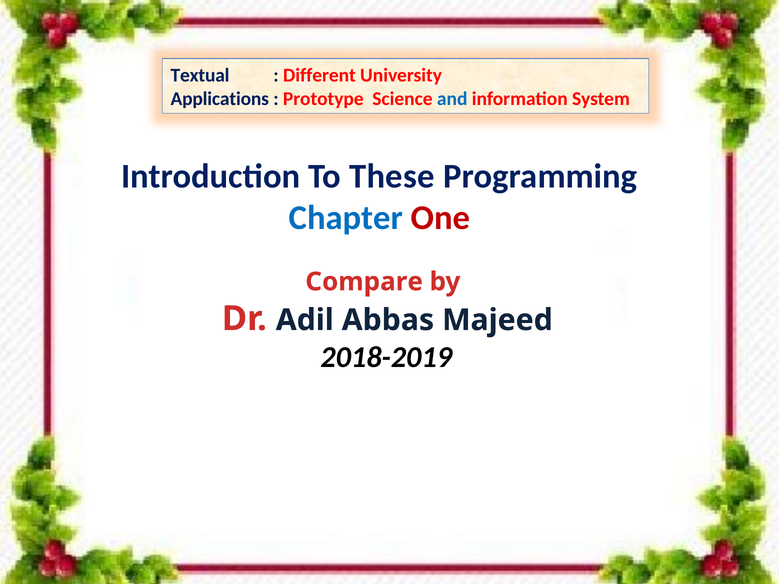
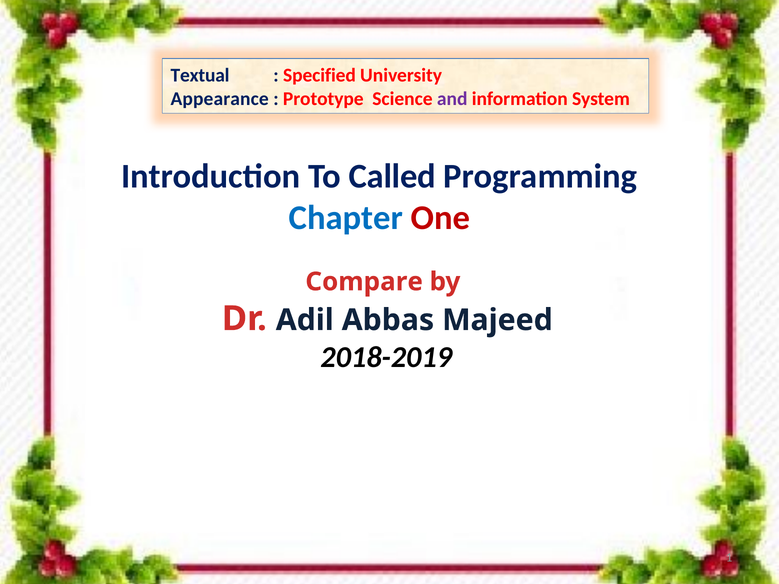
Different: Different -> Specified (319, 76)
Applications: Applications -> Appearance (220, 99)
and colour: blue -> purple (452, 99)
These: These -> Called (392, 176)
